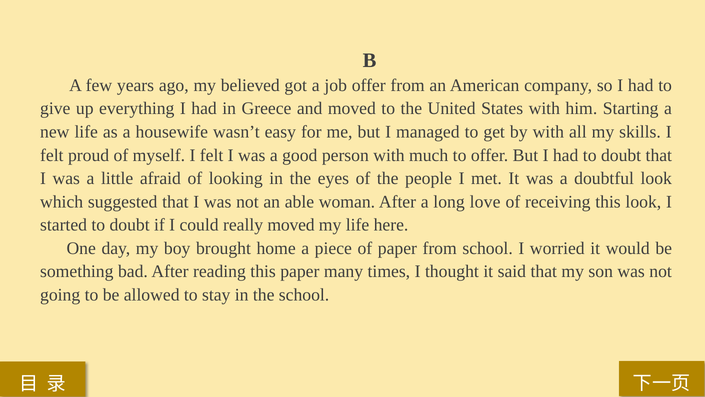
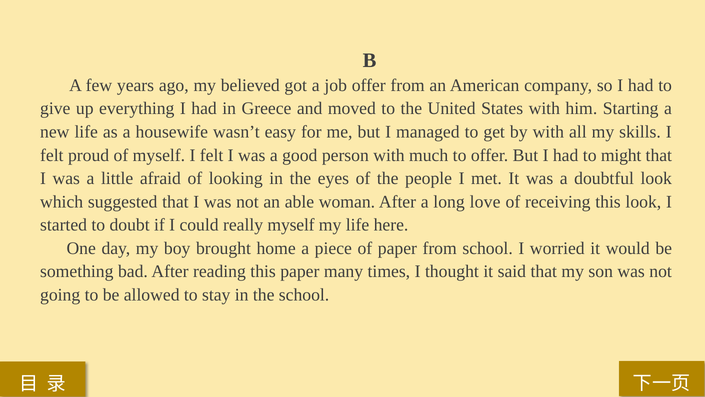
had to doubt: doubt -> might (621, 155)
really moved: moved -> myself (291, 225)
